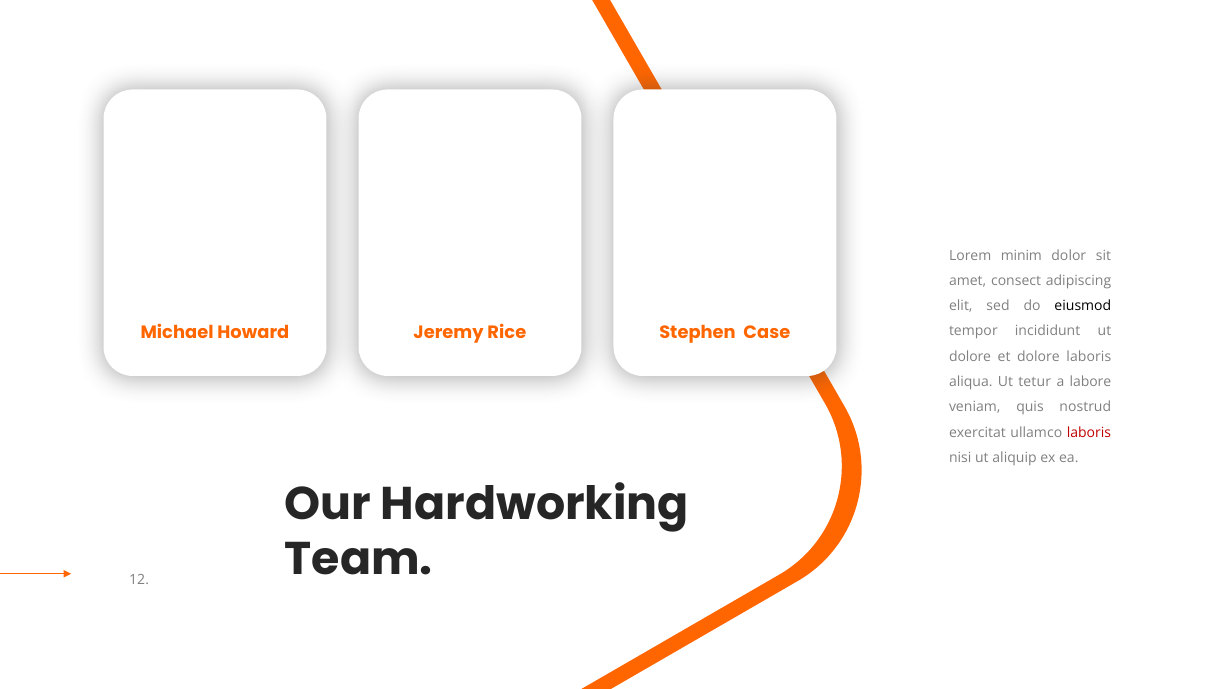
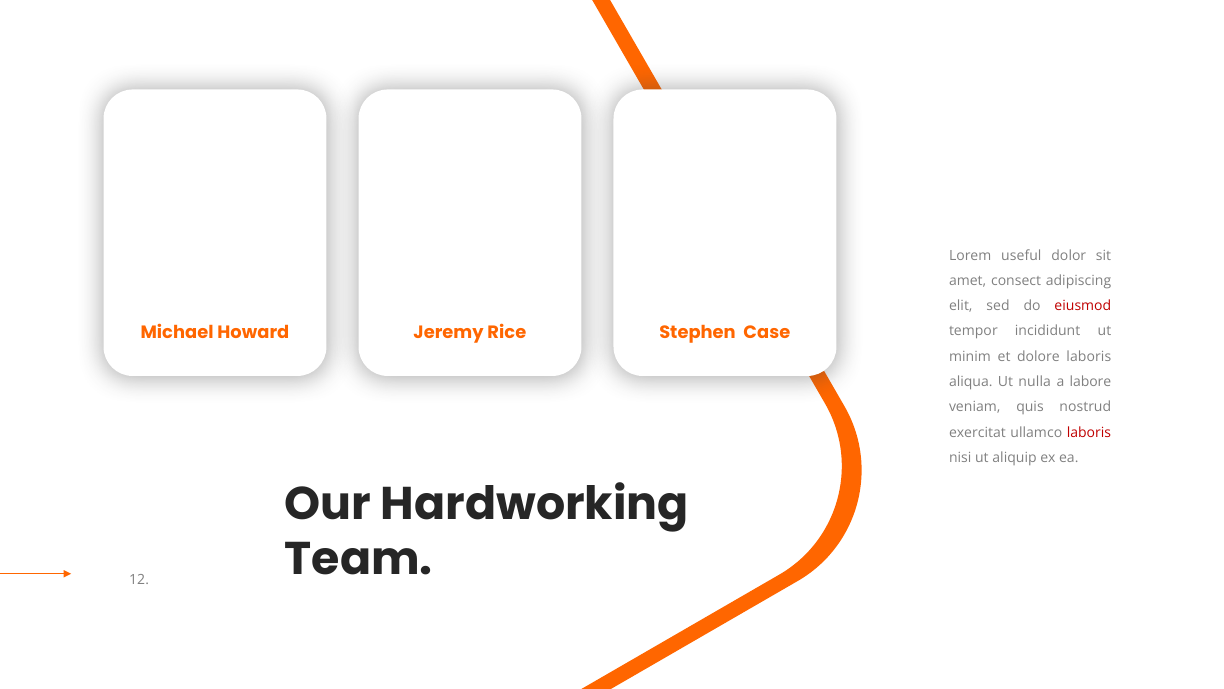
minim: minim -> useful (1021, 255)
eiusmod colour: black -> red (1083, 306)
dolore: dolore -> minim (970, 356)
tetur: tetur -> nulla (1035, 382)
